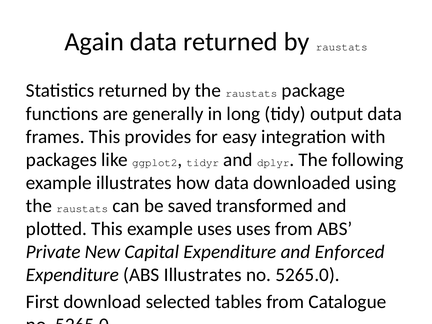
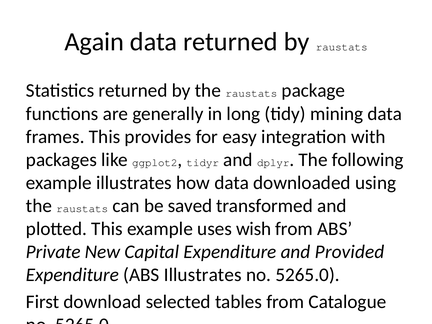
tidy output: output -> mining (337, 114)
uses uses: uses -> wish (254, 229)
Enforced: Enforced -> Provided (350, 252)
